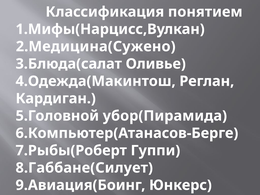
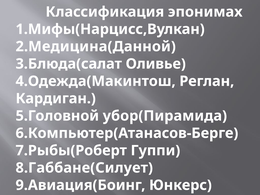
понятием: понятием -> эпонимах (205, 12)
2.Медицина(Сужено: 2.Медицина(Сужено -> 2.Медицина(Данной (96, 47)
